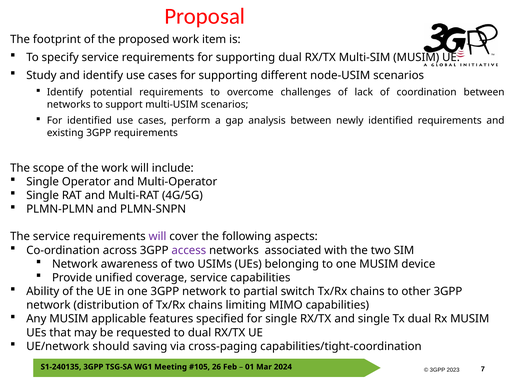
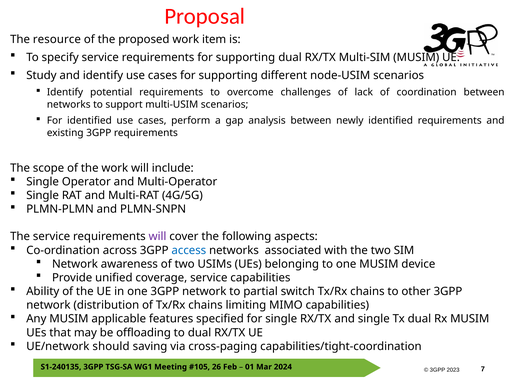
footprint: footprint -> resource (57, 39)
access colour: purple -> blue (189, 250)
requested: requested -> offloading (144, 333)
